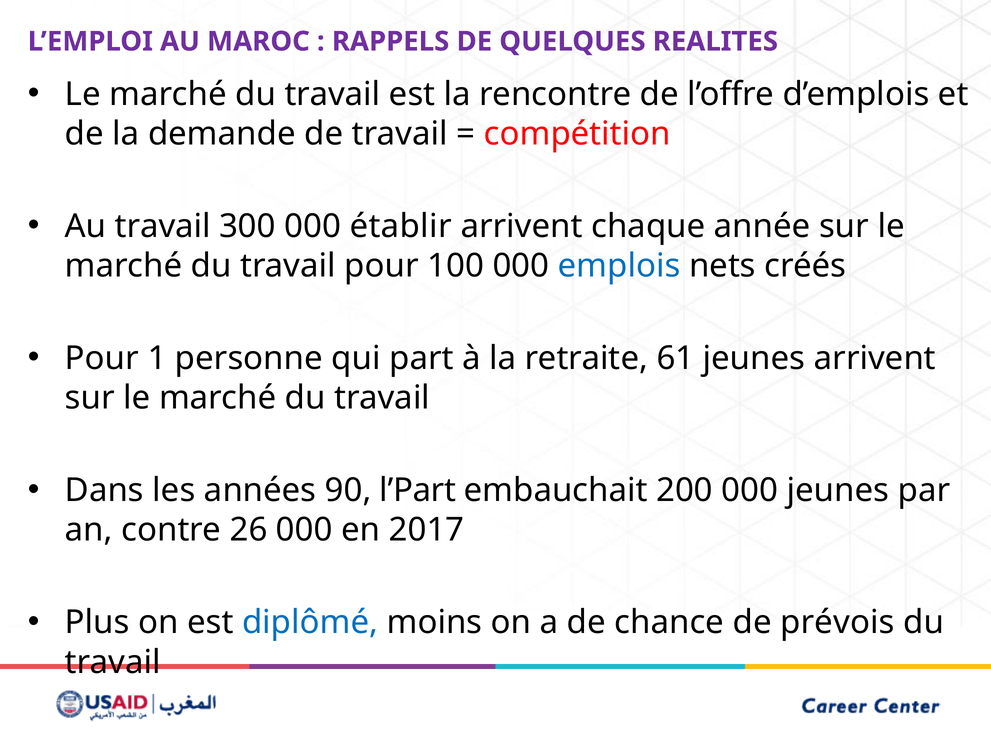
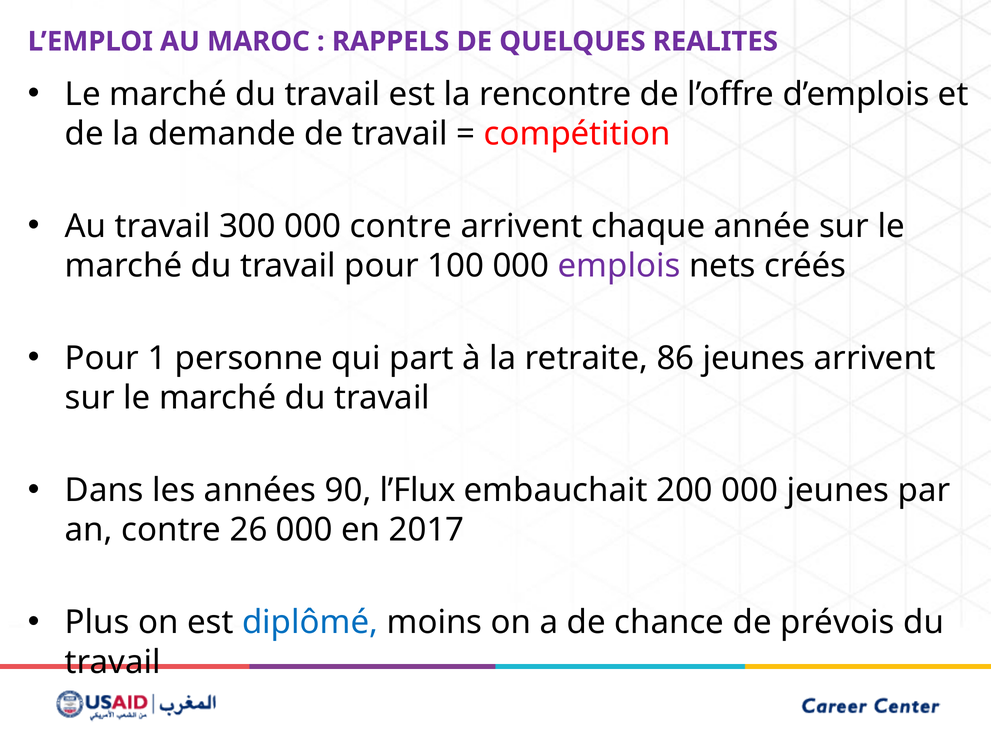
000 établir: établir -> contre (401, 226)
emplois colour: blue -> purple (619, 266)
61: 61 -> 86 (675, 358)
l’Part: l’Part -> l’Flux (418, 491)
